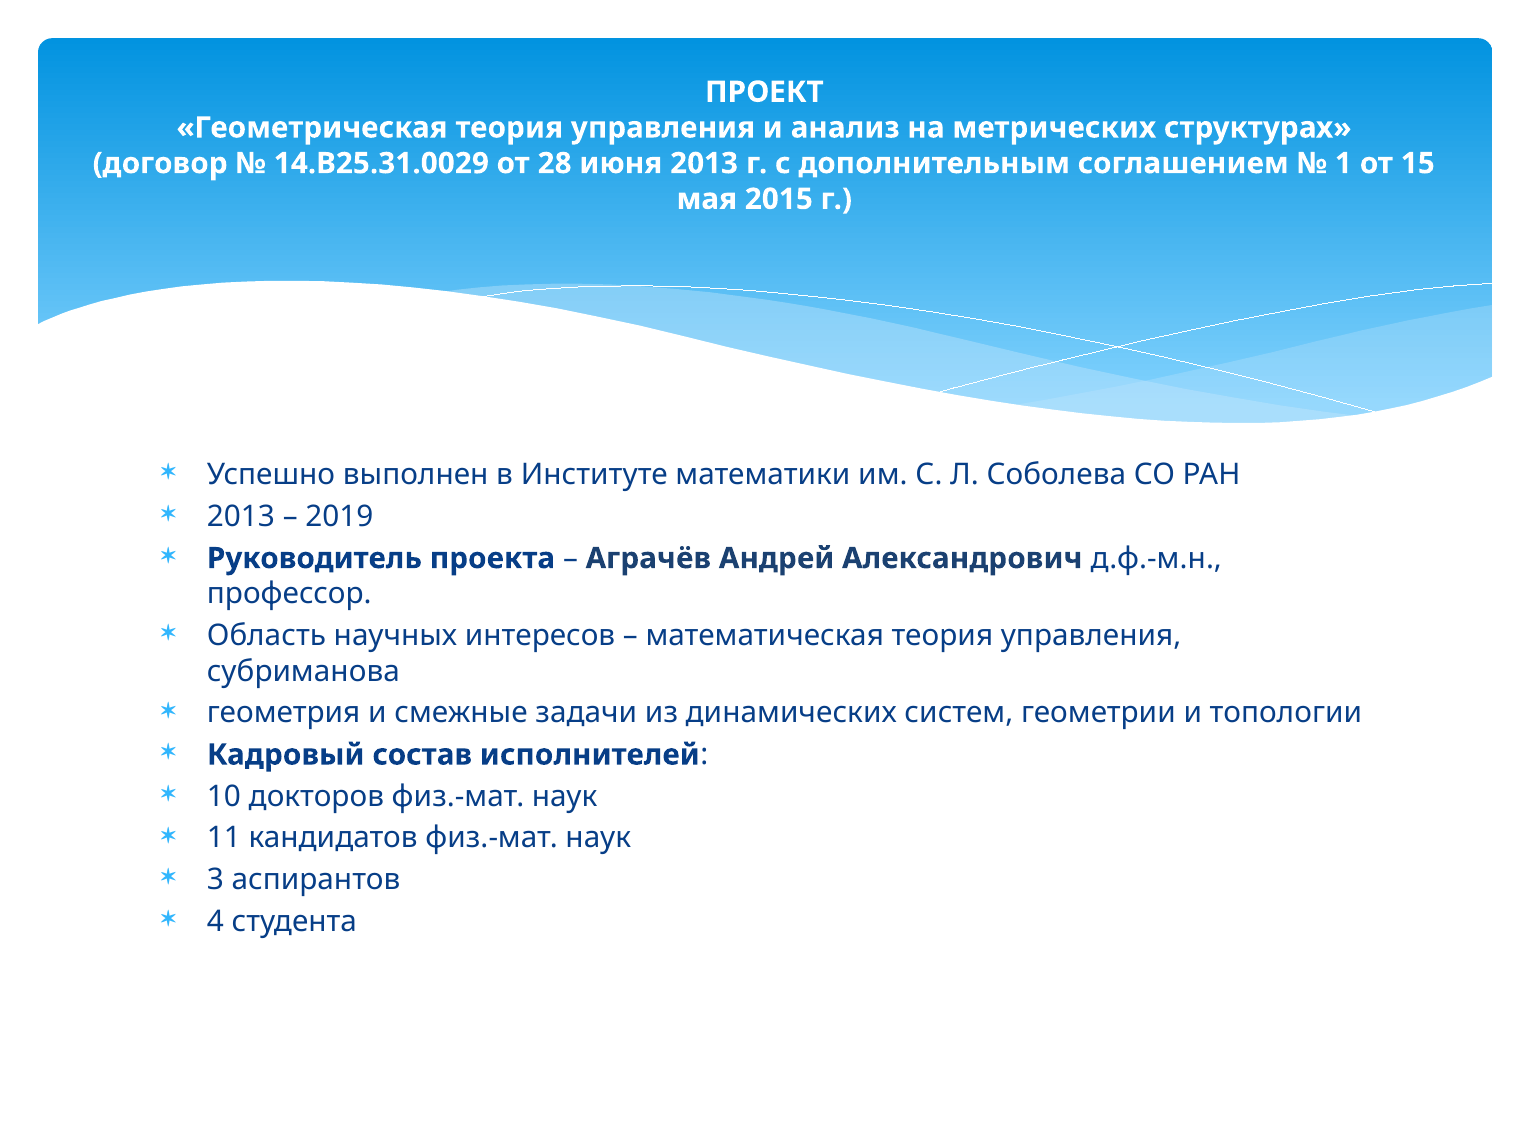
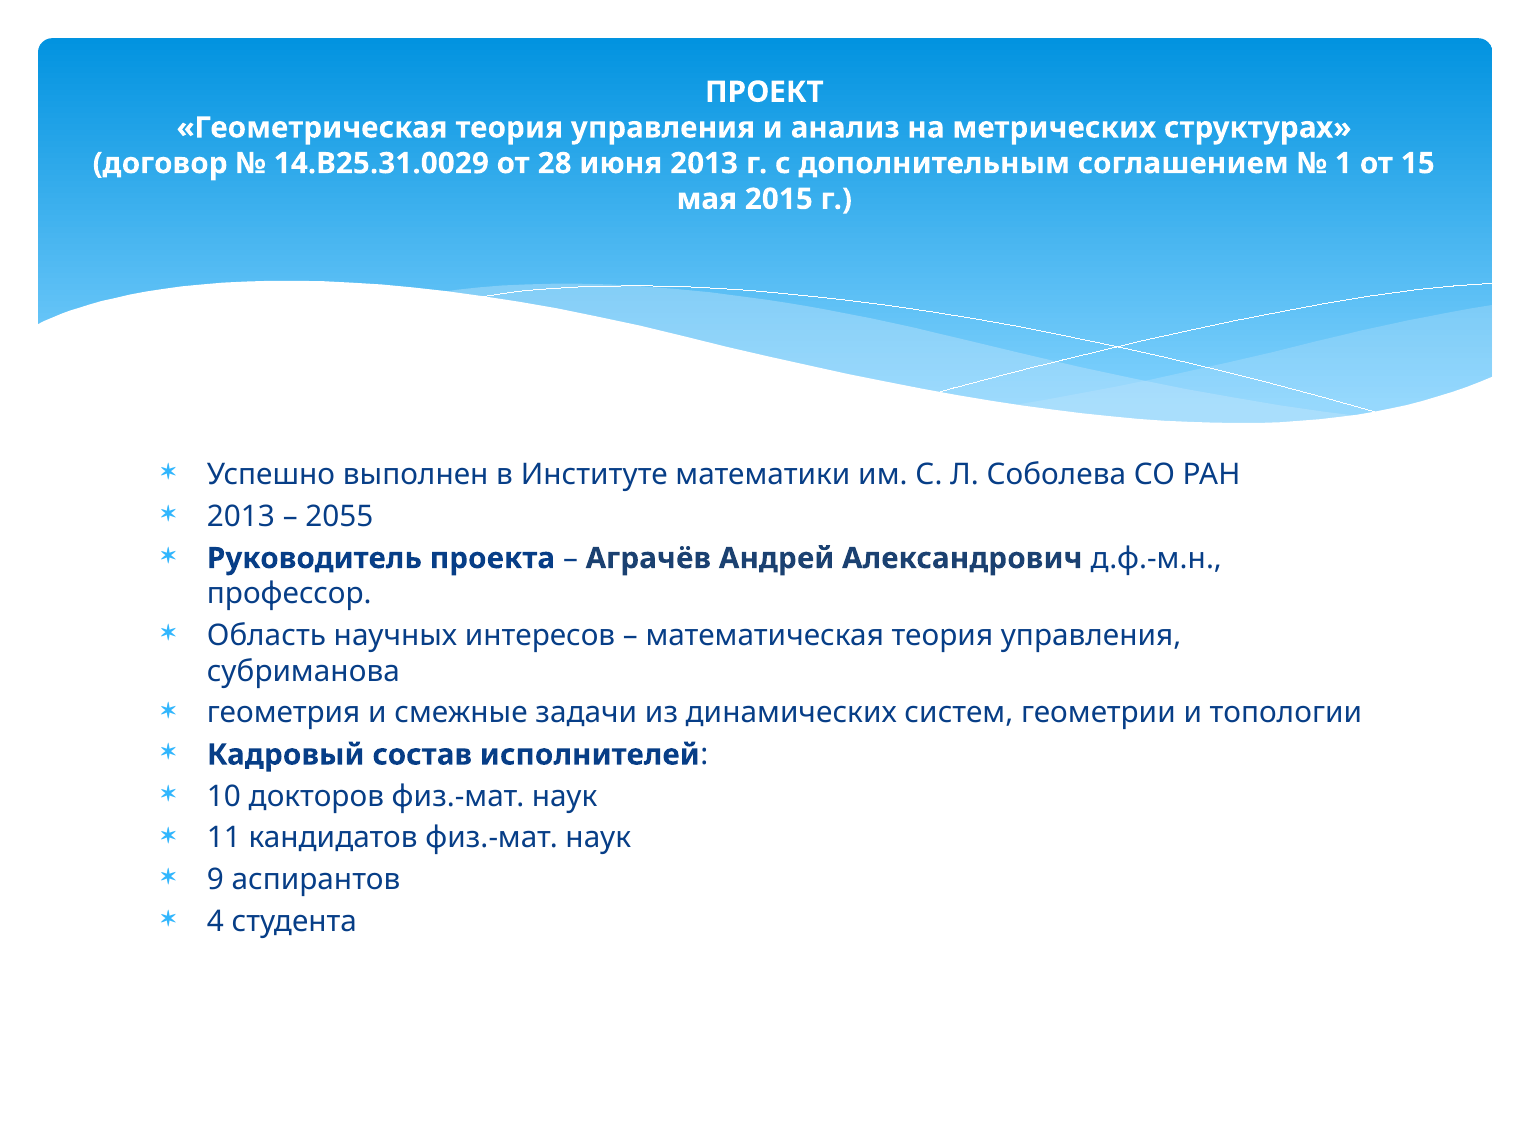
2019: 2019 -> 2055 (339, 517)
3: 3 -> 9 (215, 880)
